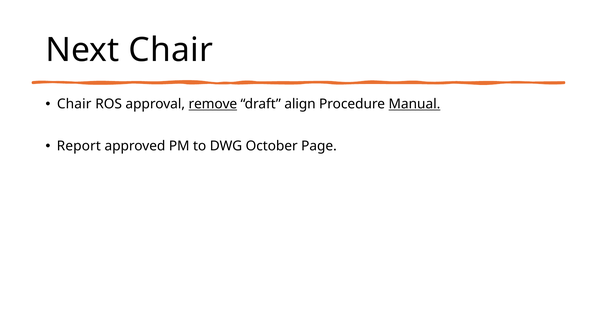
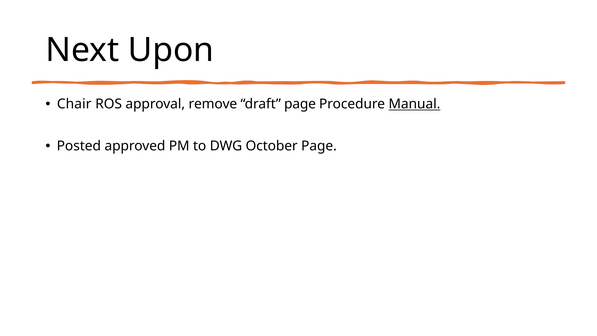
Next Chair: Chair -> Upon (171, 50)
remove underline: present -> none (213, 104)
draft align: align -> page (300, 104)
Report: Report -> Posted (79, 146)
